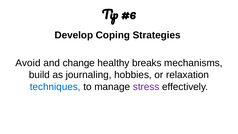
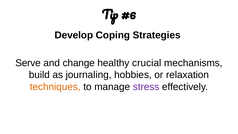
Avoid: Avoid -> Serve (28, 63)
breaks: breaks -> crucial (147, 63)
techniques colour: blue -> orange (55, 87)
